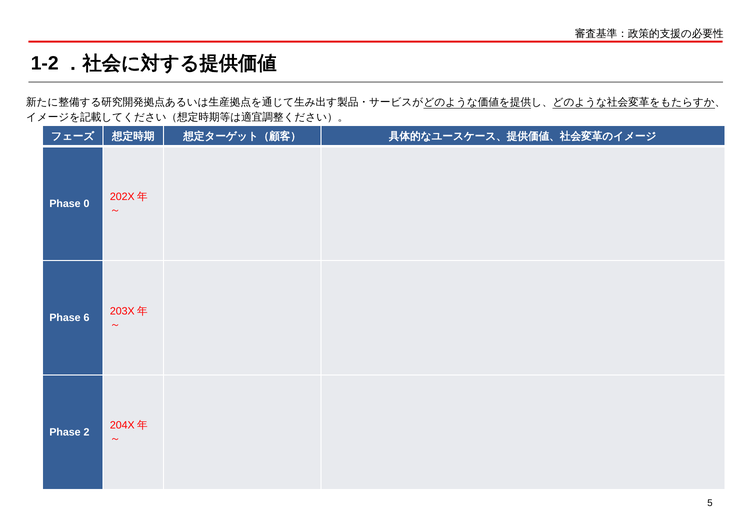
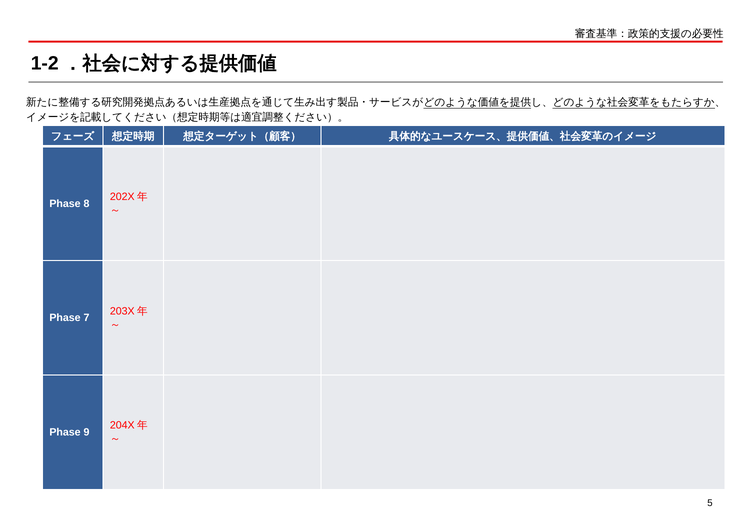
0: 0 -> 8 (87, 204)
6: 6 -> 7 (87, 318)
2: 2 -> 9 (87, 432)
